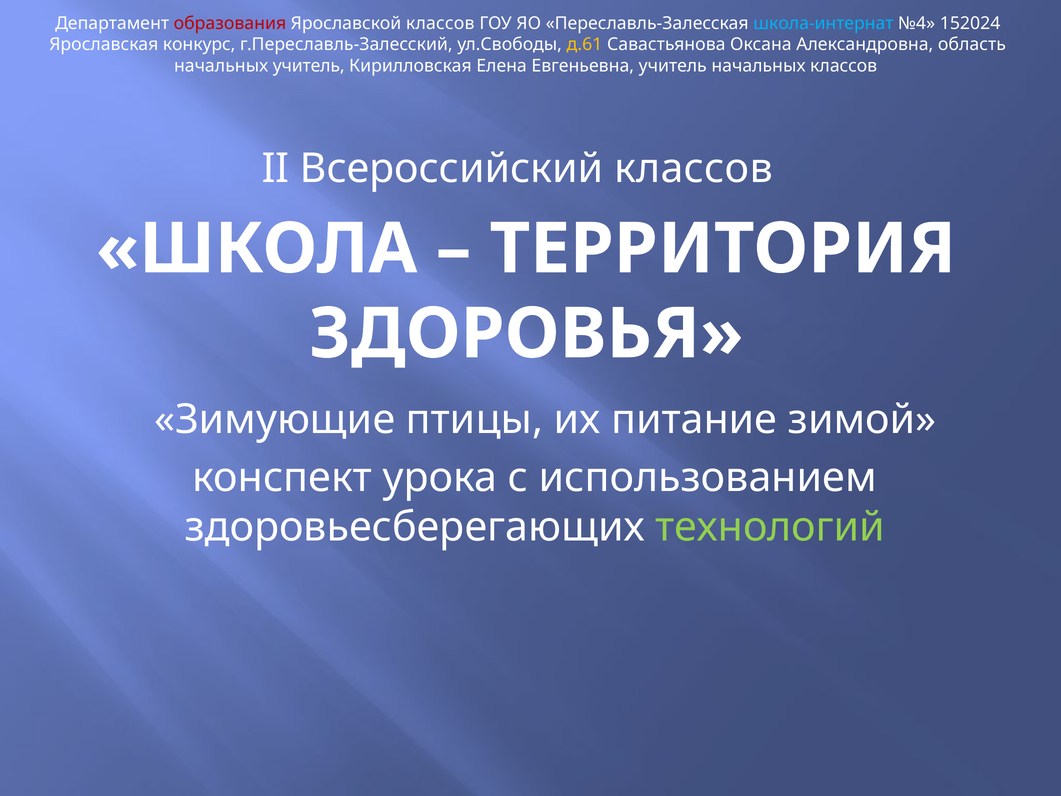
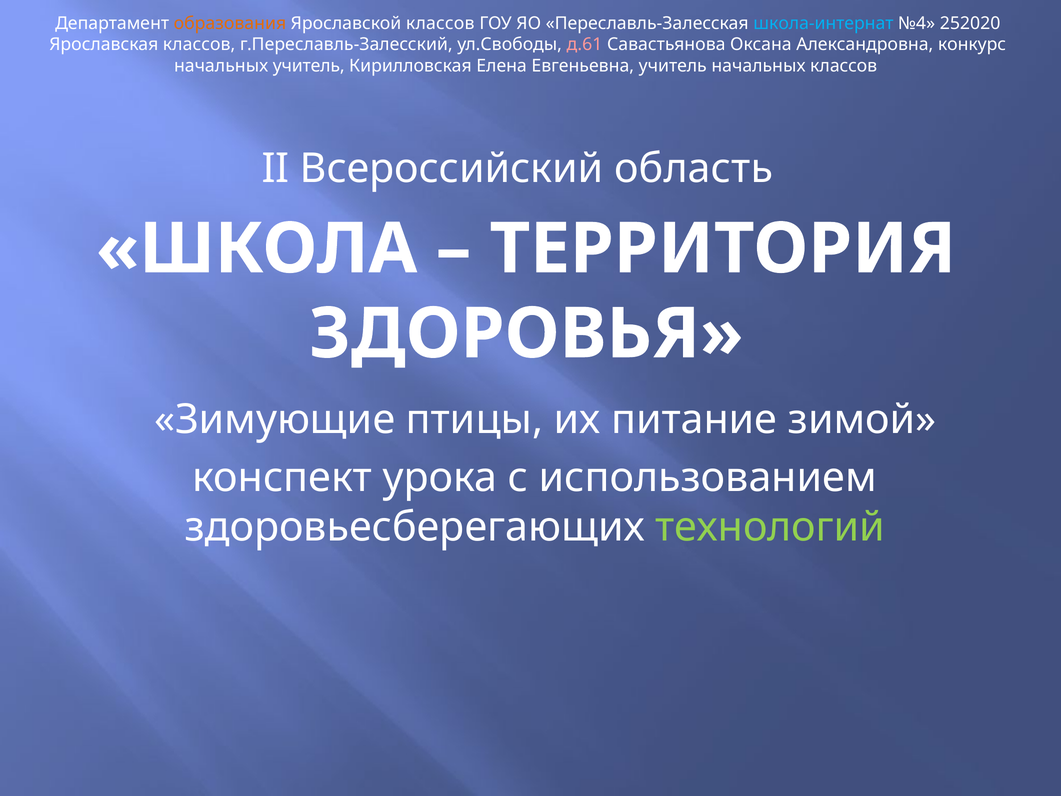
образования colour: red -> orange (230, 23)
152024: 152024 -> 252020 (970, 23)
Ярославская конкурс: конкурс -> классов (199, 45)
д.61 colour: yellow -> pink (585, 45)
область: область -> конкурс (972, 45)
Всероссийский классов: классов -> область (694, 169)
